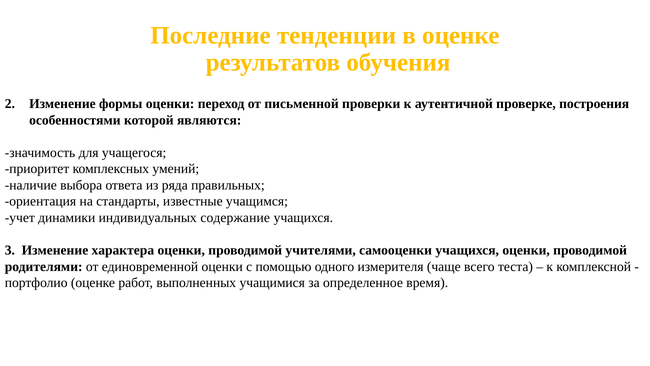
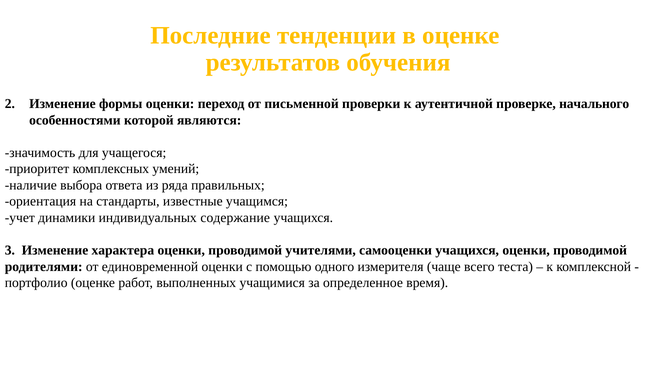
построения: построения -> начального (594, 104)
